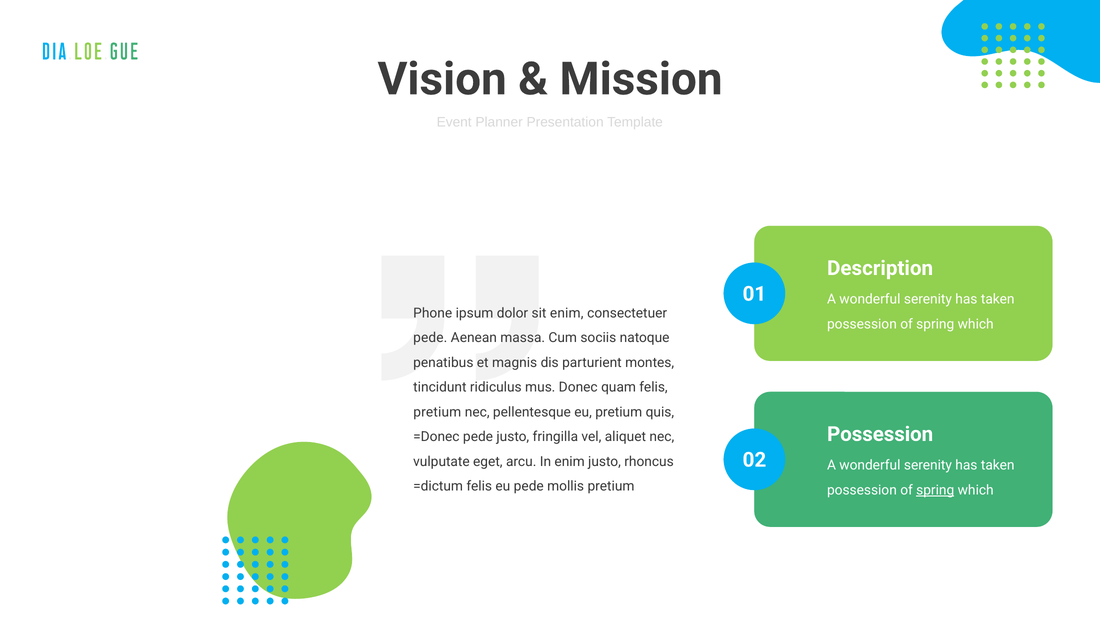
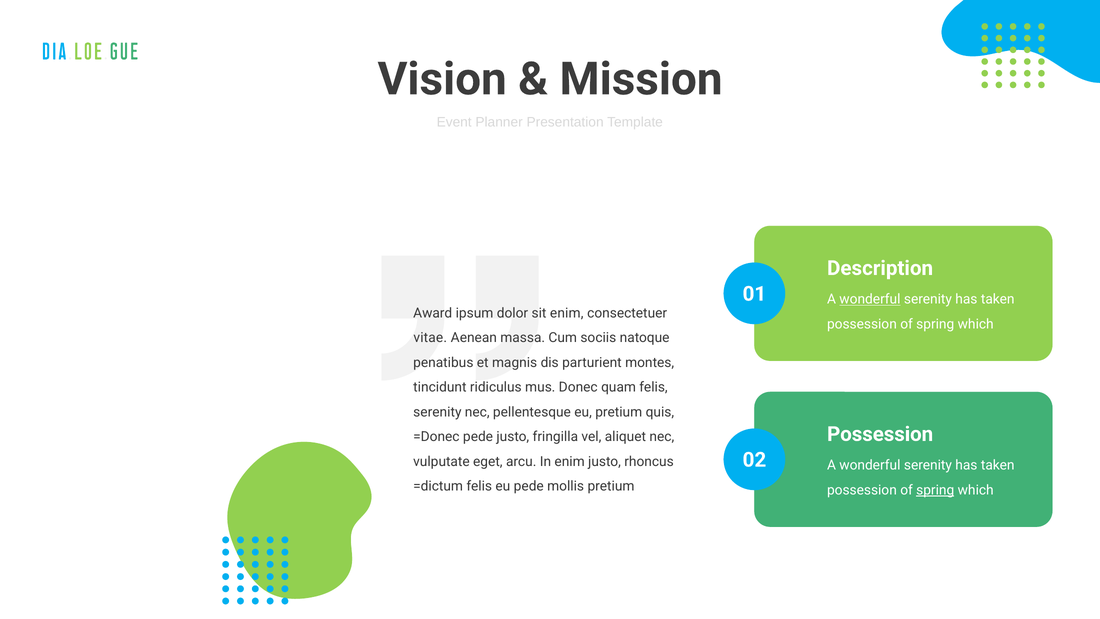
wonderful underline: none -> present (870, 299)
Phone: Phone -> Award (433, 313)
pede: pede -> vitae (430, 338)
pretium: pretium -> serenity (437, 412)
